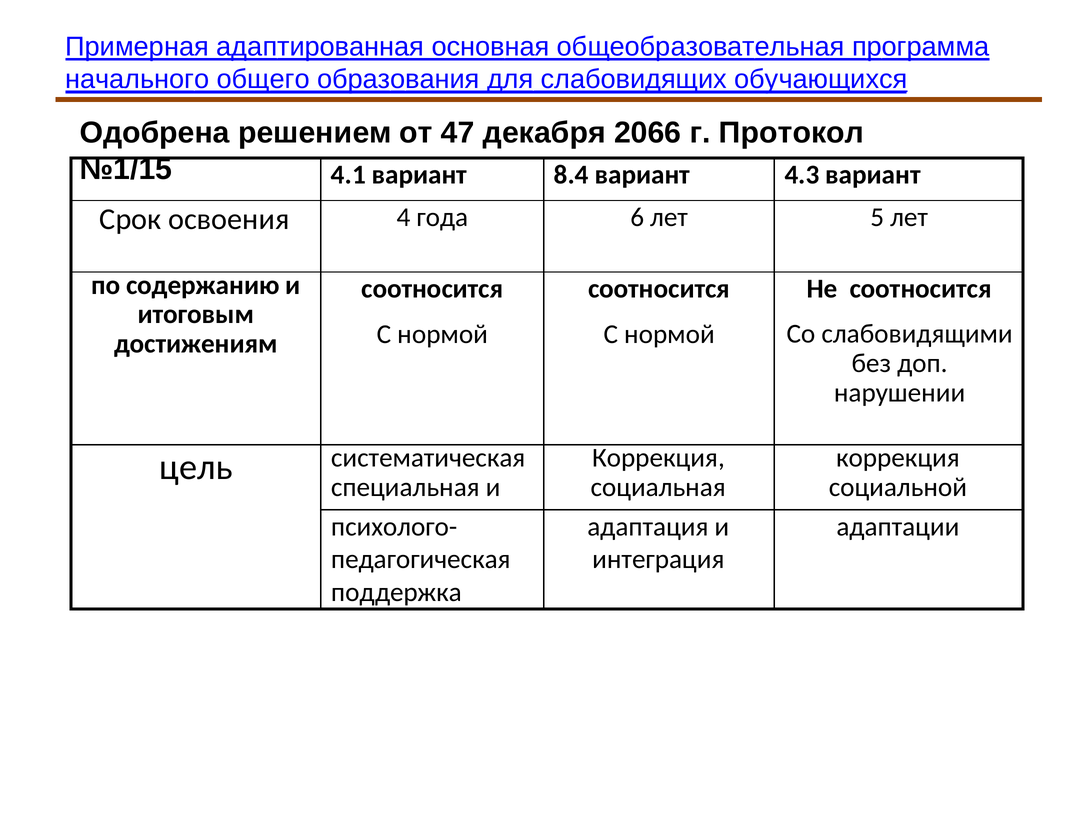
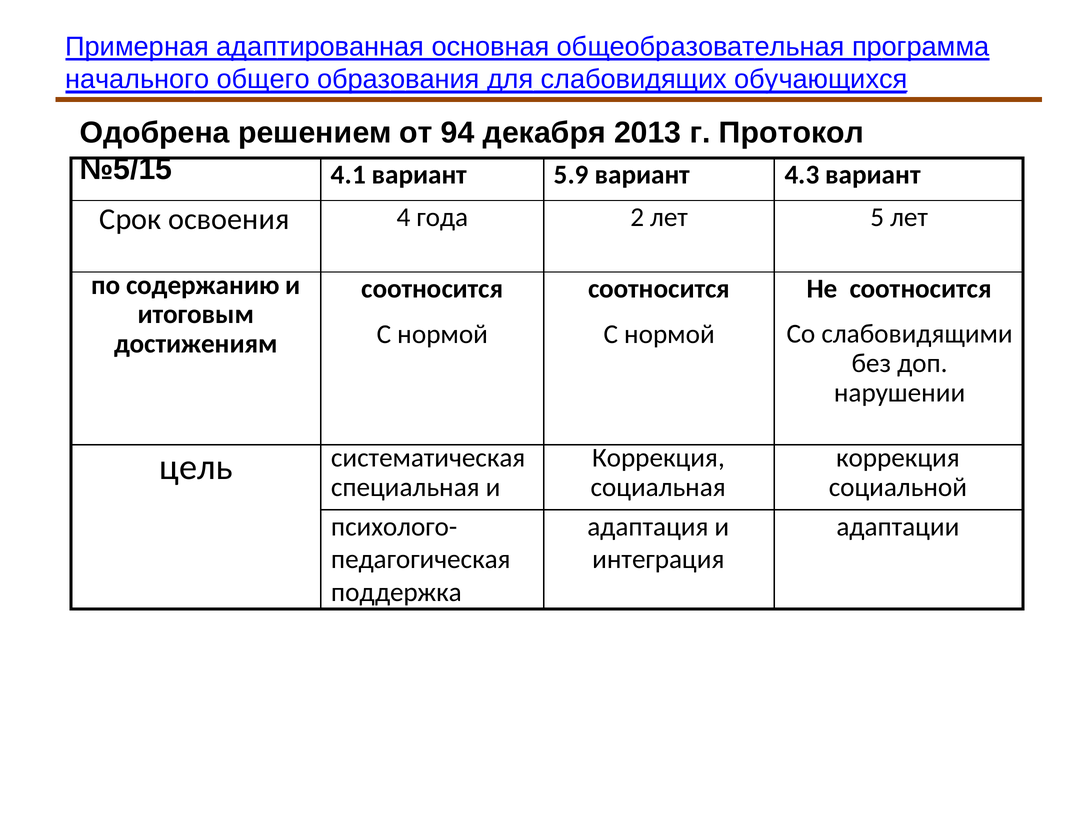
47: 47 -> 94 (458, 133)
2066: 2066 -> 2013 (648, 133)
№1/15: №1/15 -> №5/15 (126, 169)
8.4: 8.4 -> 5.9 (571, 175)
6: 6 -> 2 (637, 218)
